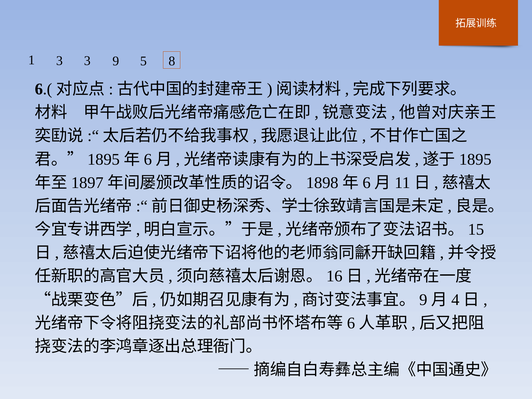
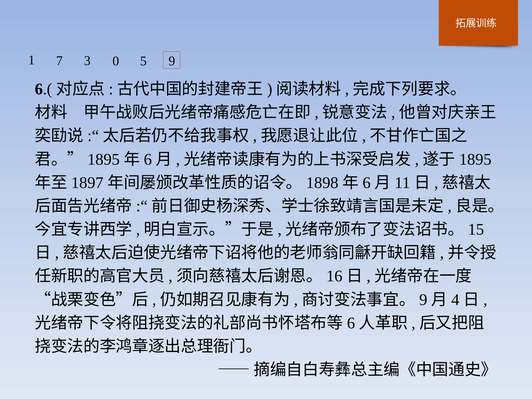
1 3: 3 -> 7 (59, 61)
9: 9 -> 0 (116, 61)
8: 8 -> 9 (172, 61)
